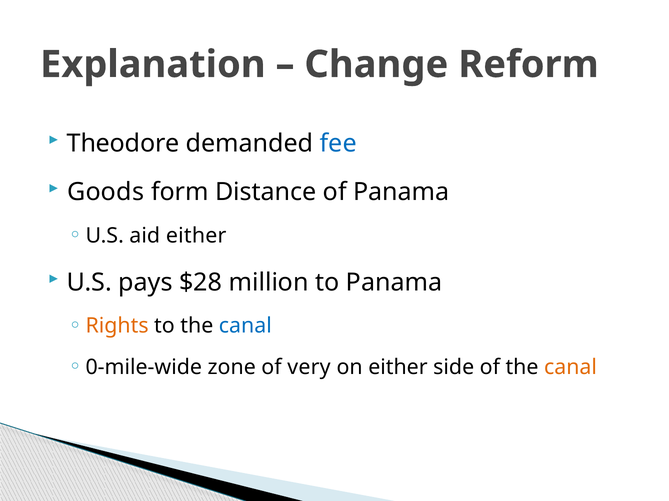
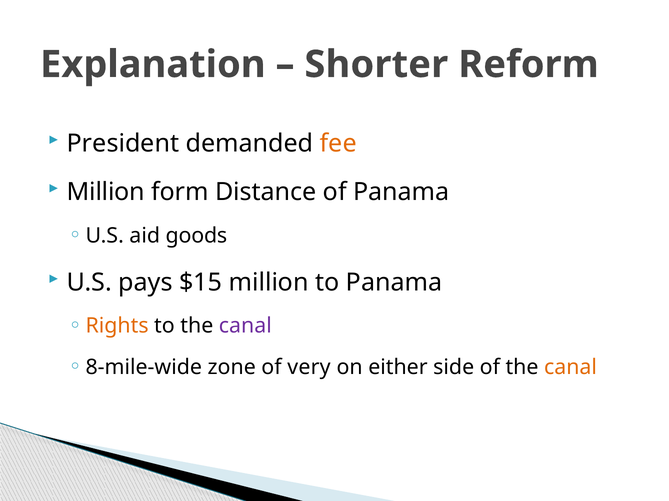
Change: Change -> Shorter (376, 65)
Theodore: Theodore -> President (123, 144)
fee colour: blue -> orange (338, 144)
Goods: Goods -> Million (106, 192)
aid either: either -> goods (196, 236)
$28: $28 -> $15 (201, 283)
canal colour: blue -> purple (245, 326)
0-mile-wide: 0-mile-wide -> 8-mile-wide (144, 368)
